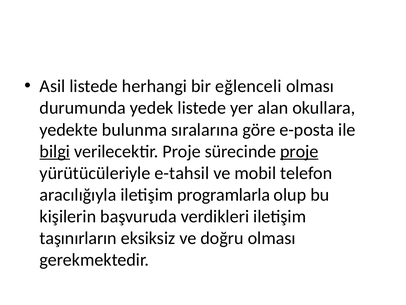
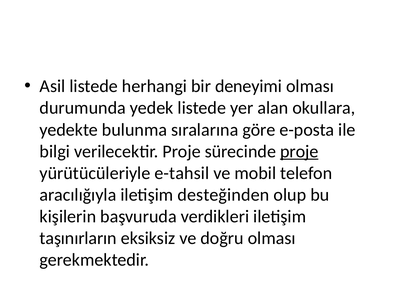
eğlenceli: eğlenceli -> deneyimi (249, 86)
bilgi underline: present -> none (55, 151)
programlarla: programlarla -> desteğinden (223, 195)
